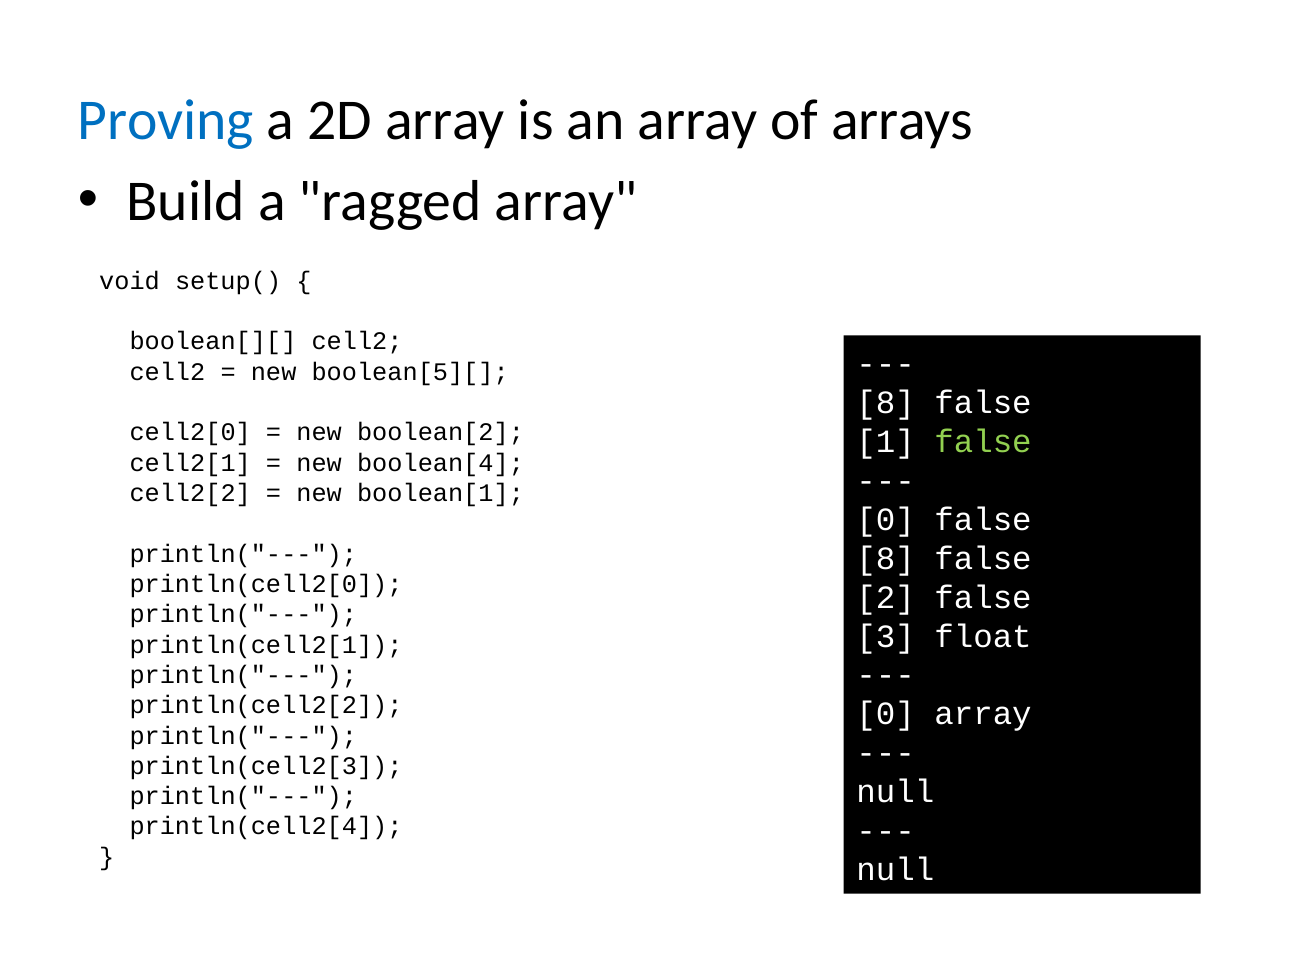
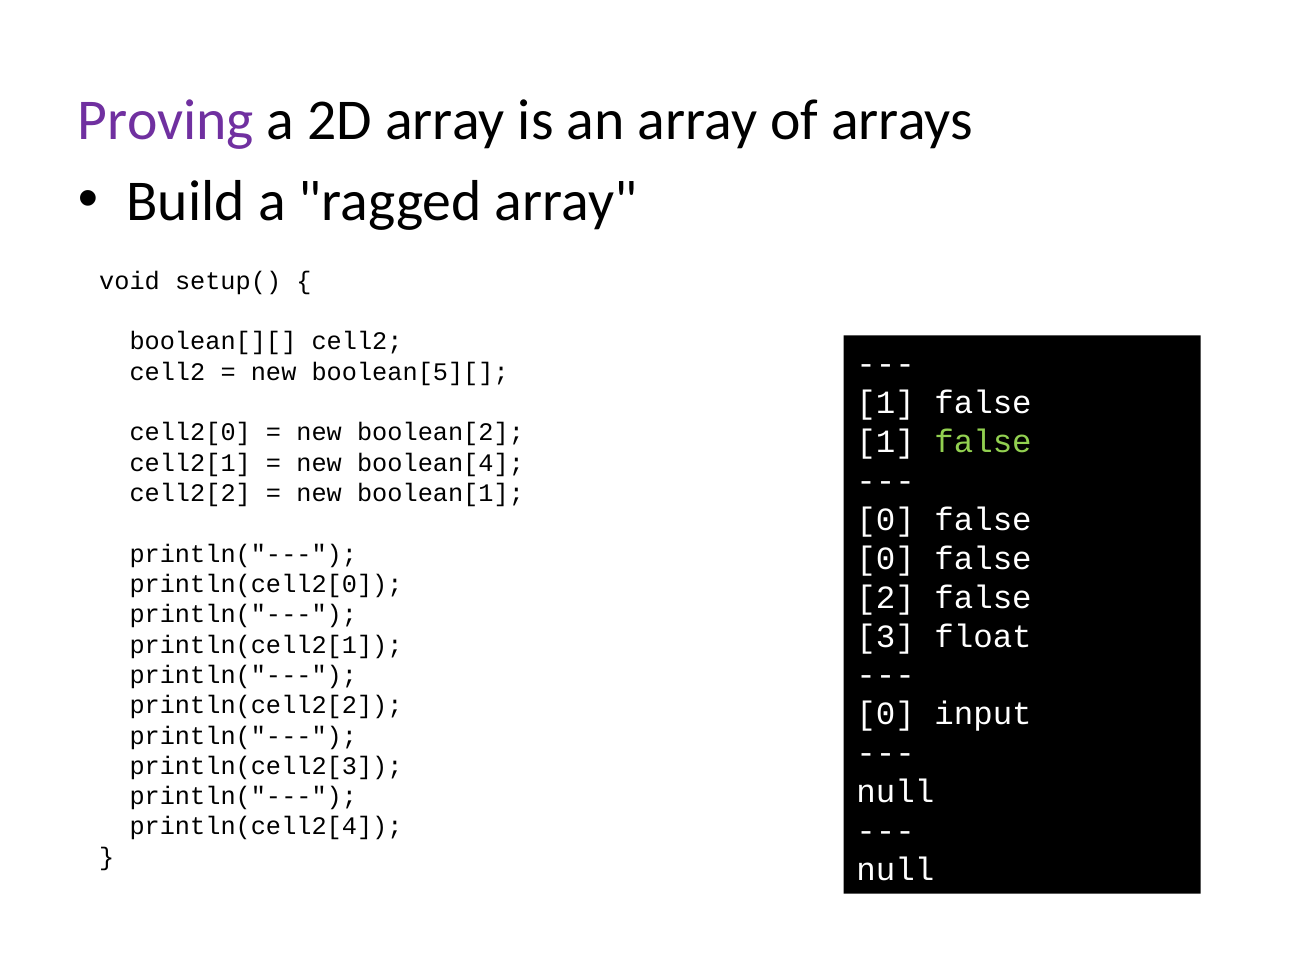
Proving colour: blue -> purple (166, 121)
8: 8 -> 1 (886, 402)
8: 8 -> 0 (886, 558)
0 array: array -> input (983, 714)
